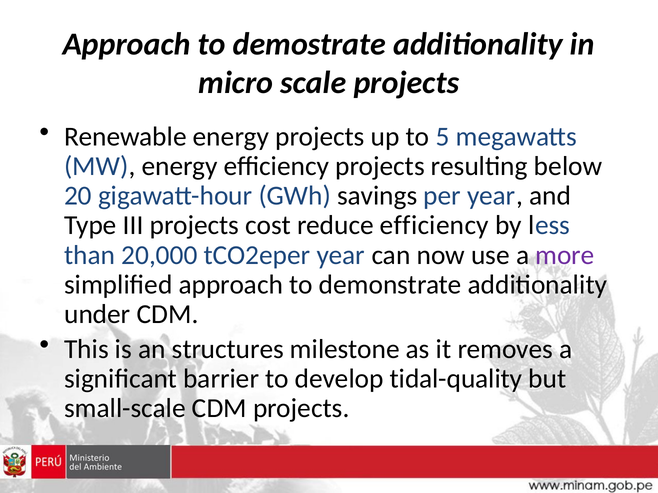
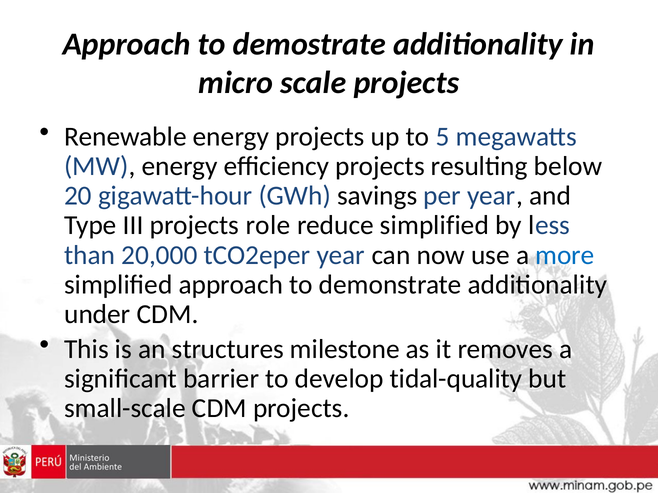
cost: cost -> role (268, 226)
reduce efficiency: efficiency -> simplified (434, 226)
more colour: purple -> blue (565, 255)
